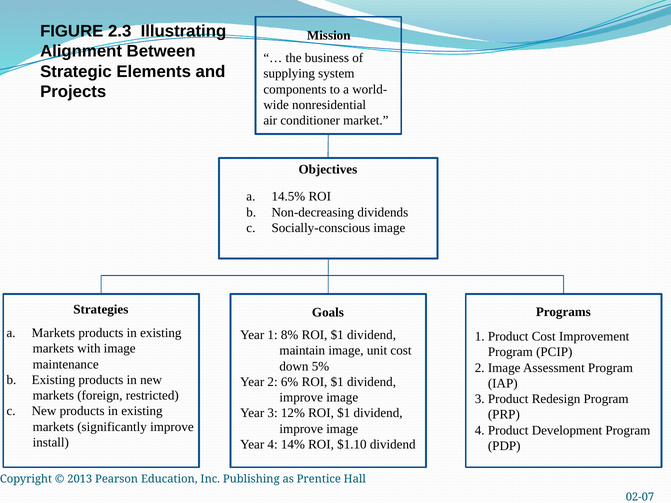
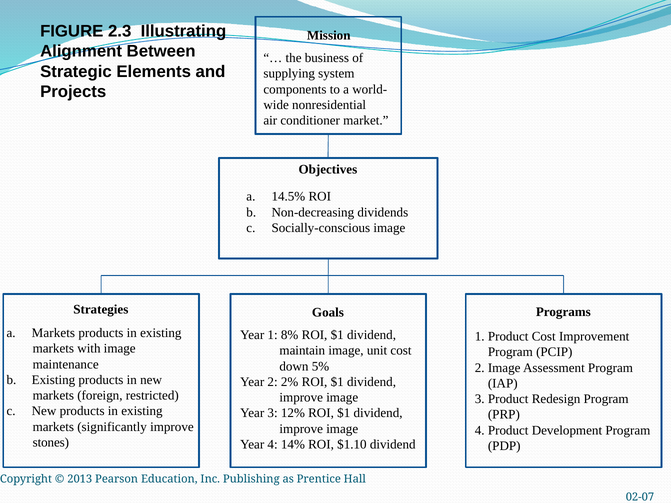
6%: 6% -> 2% (290, 382)
install: install -> stones (51, 443)
